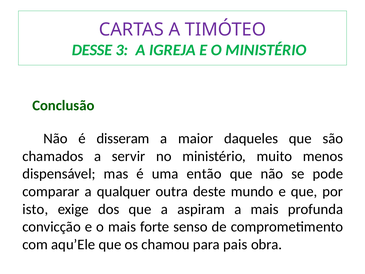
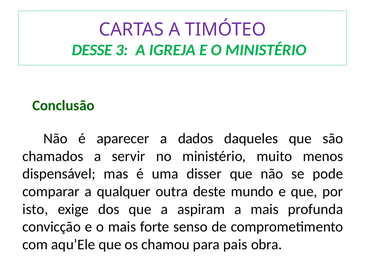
disseram: disseram -> aparecer (123, 138)
maior: maior -> dados (196, 138)
então: então -> disser (204, 174)
